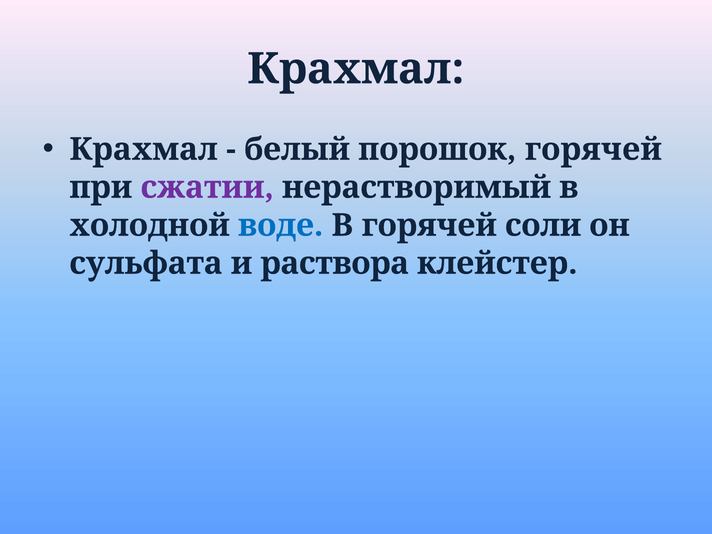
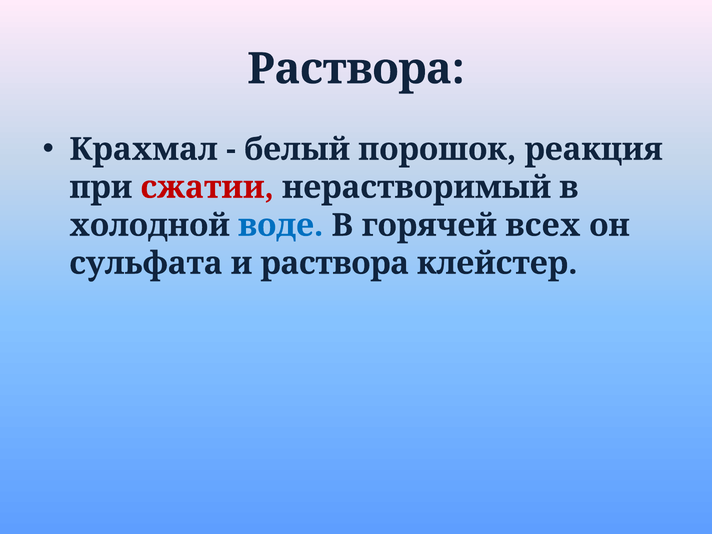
Крахмал: Крахмал -> Раствора (356, 69)
порошок горячей: горячей -> реакция (594, 149)
сжатии colour: purple -> red (207, 187)
соли: соли -> всех (543, 225)
